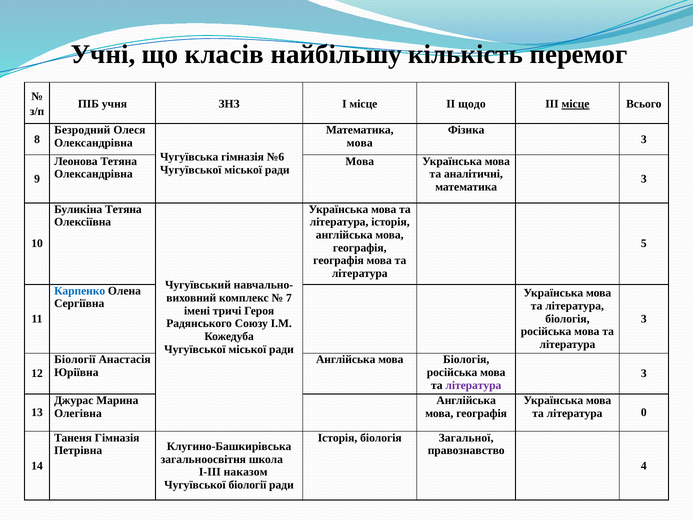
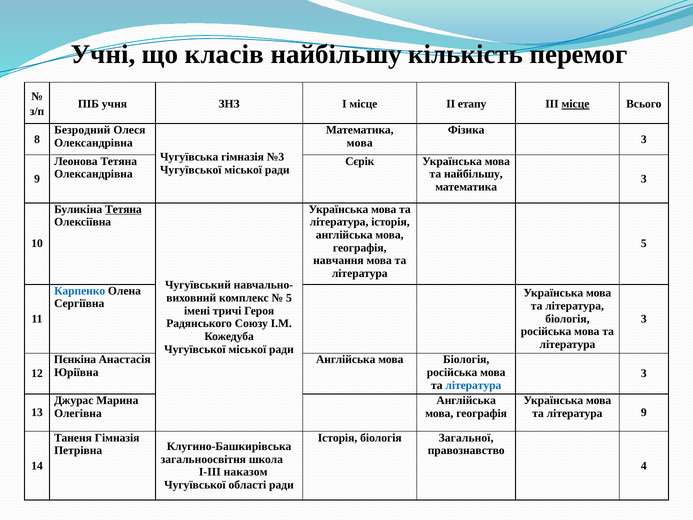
щодо: щодо -> етапу (472, 104)
№6: №6 -> №3 (275, 157)
Мова: Мова -> Сєрік (360, 161)
та аналітичні: аналітичні -> найбільшу (473, 174)
Тетяна underline: none -> present (123, 209)
географія: географія -> навчання (338, 261)
7: 7 -> 5 (289, 298)
Біології: Біології -> Пєнкіна (75, 359)
література colour: purple -> blue (473, 385)
література 0: 0 -> 9 (644, 412)
Чугуївської біології: біології -> області (247, 485)
